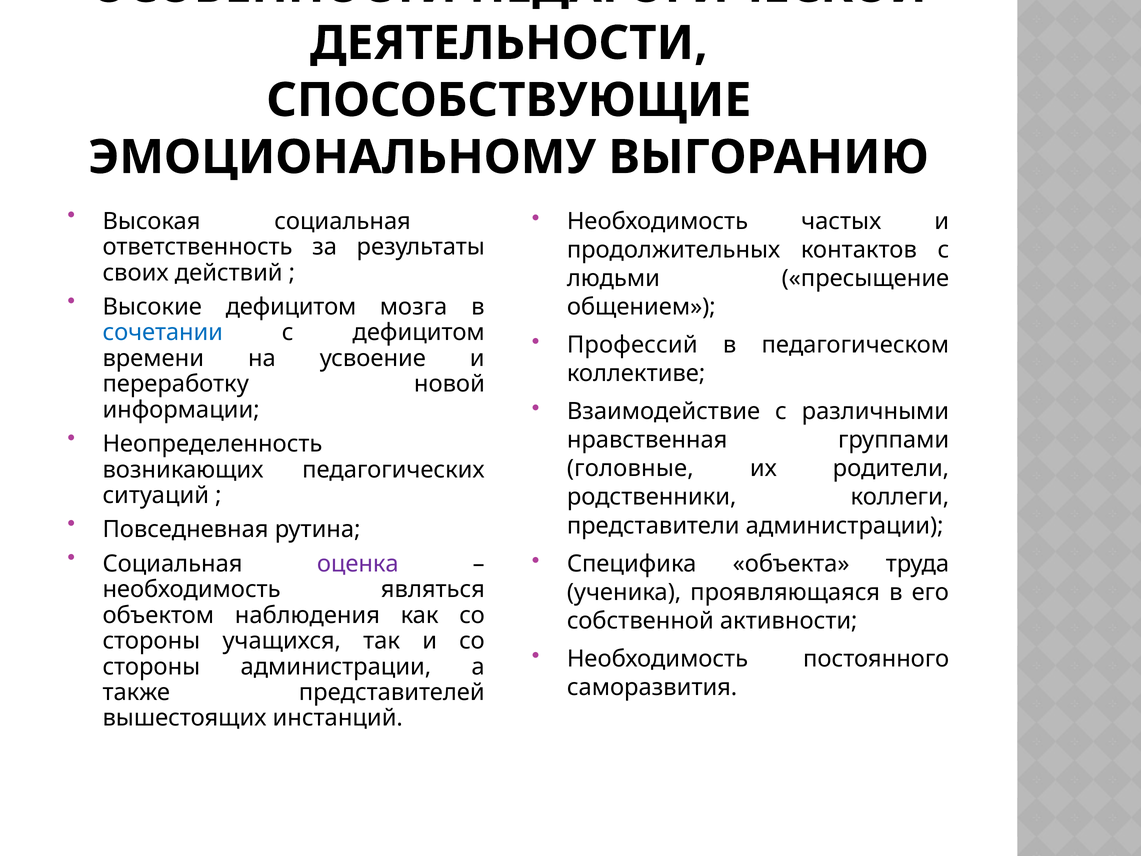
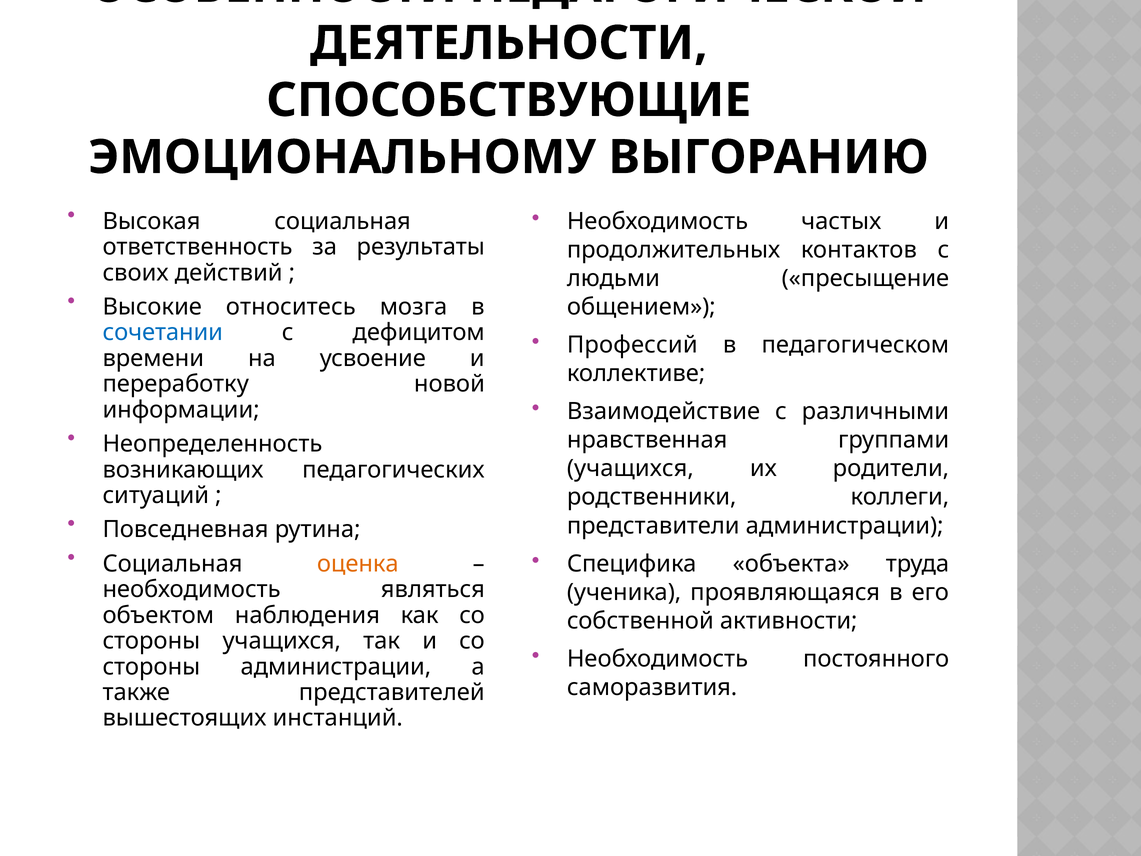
Высокие дефицитом: дефицитом -> относитесь (291, 307)
головные: головные -> учащихся (630, 468)
оценка colour: purple -> orange (358, 564)
